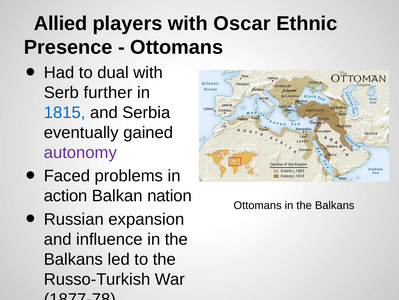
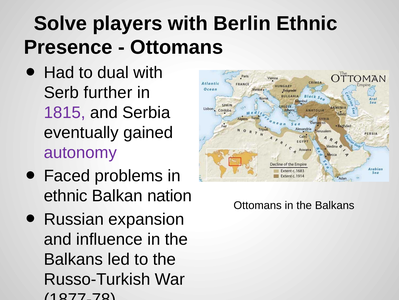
Allied: Allied -> Solve (60, 23)
Oscar: Oscar -> Berlin (242, 23)
1815 colour: blue -> purple (65, 112)
action: action -> ethnic (66, 195)
